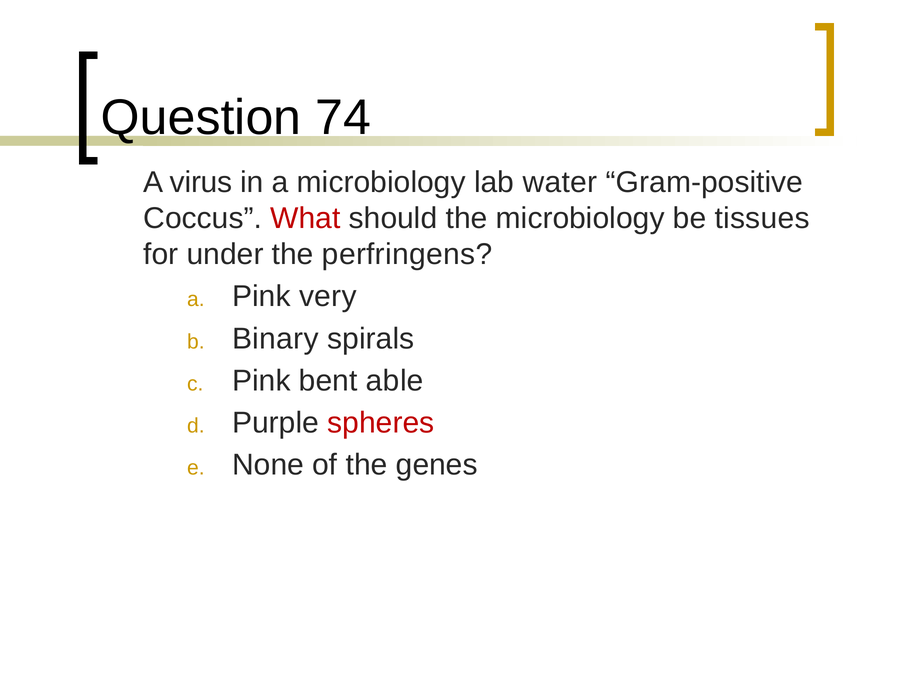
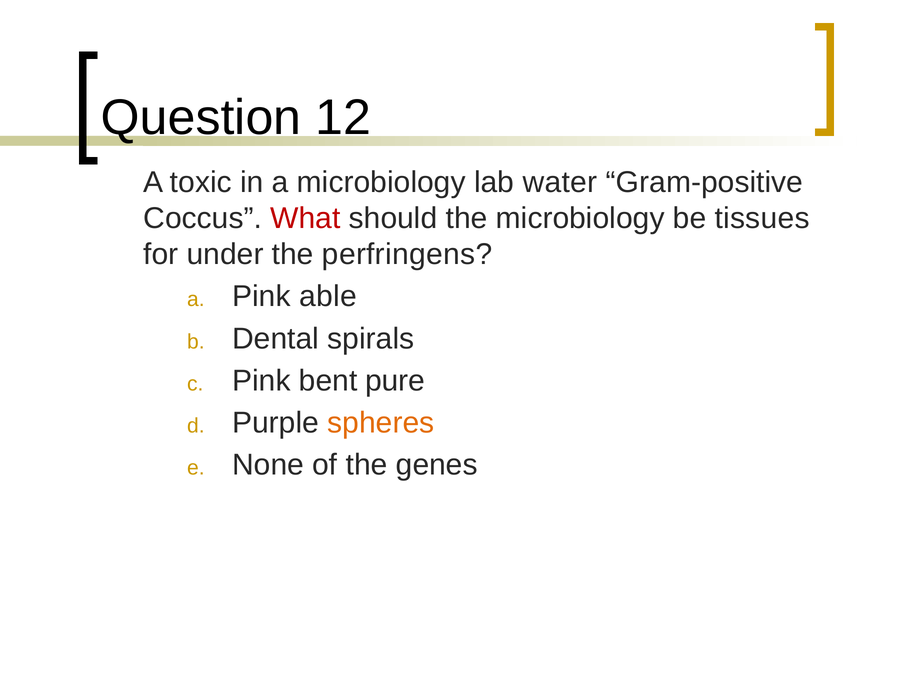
74: 74 -> 12 (343, 118)
virus: virus -> toxic (201, 183)
very: very -> able (328, 297)
Binary: Binary -> Dental (276, 339)
able: able -> pure (395, 381)
spheres colour: red -> orange (381, 423)
